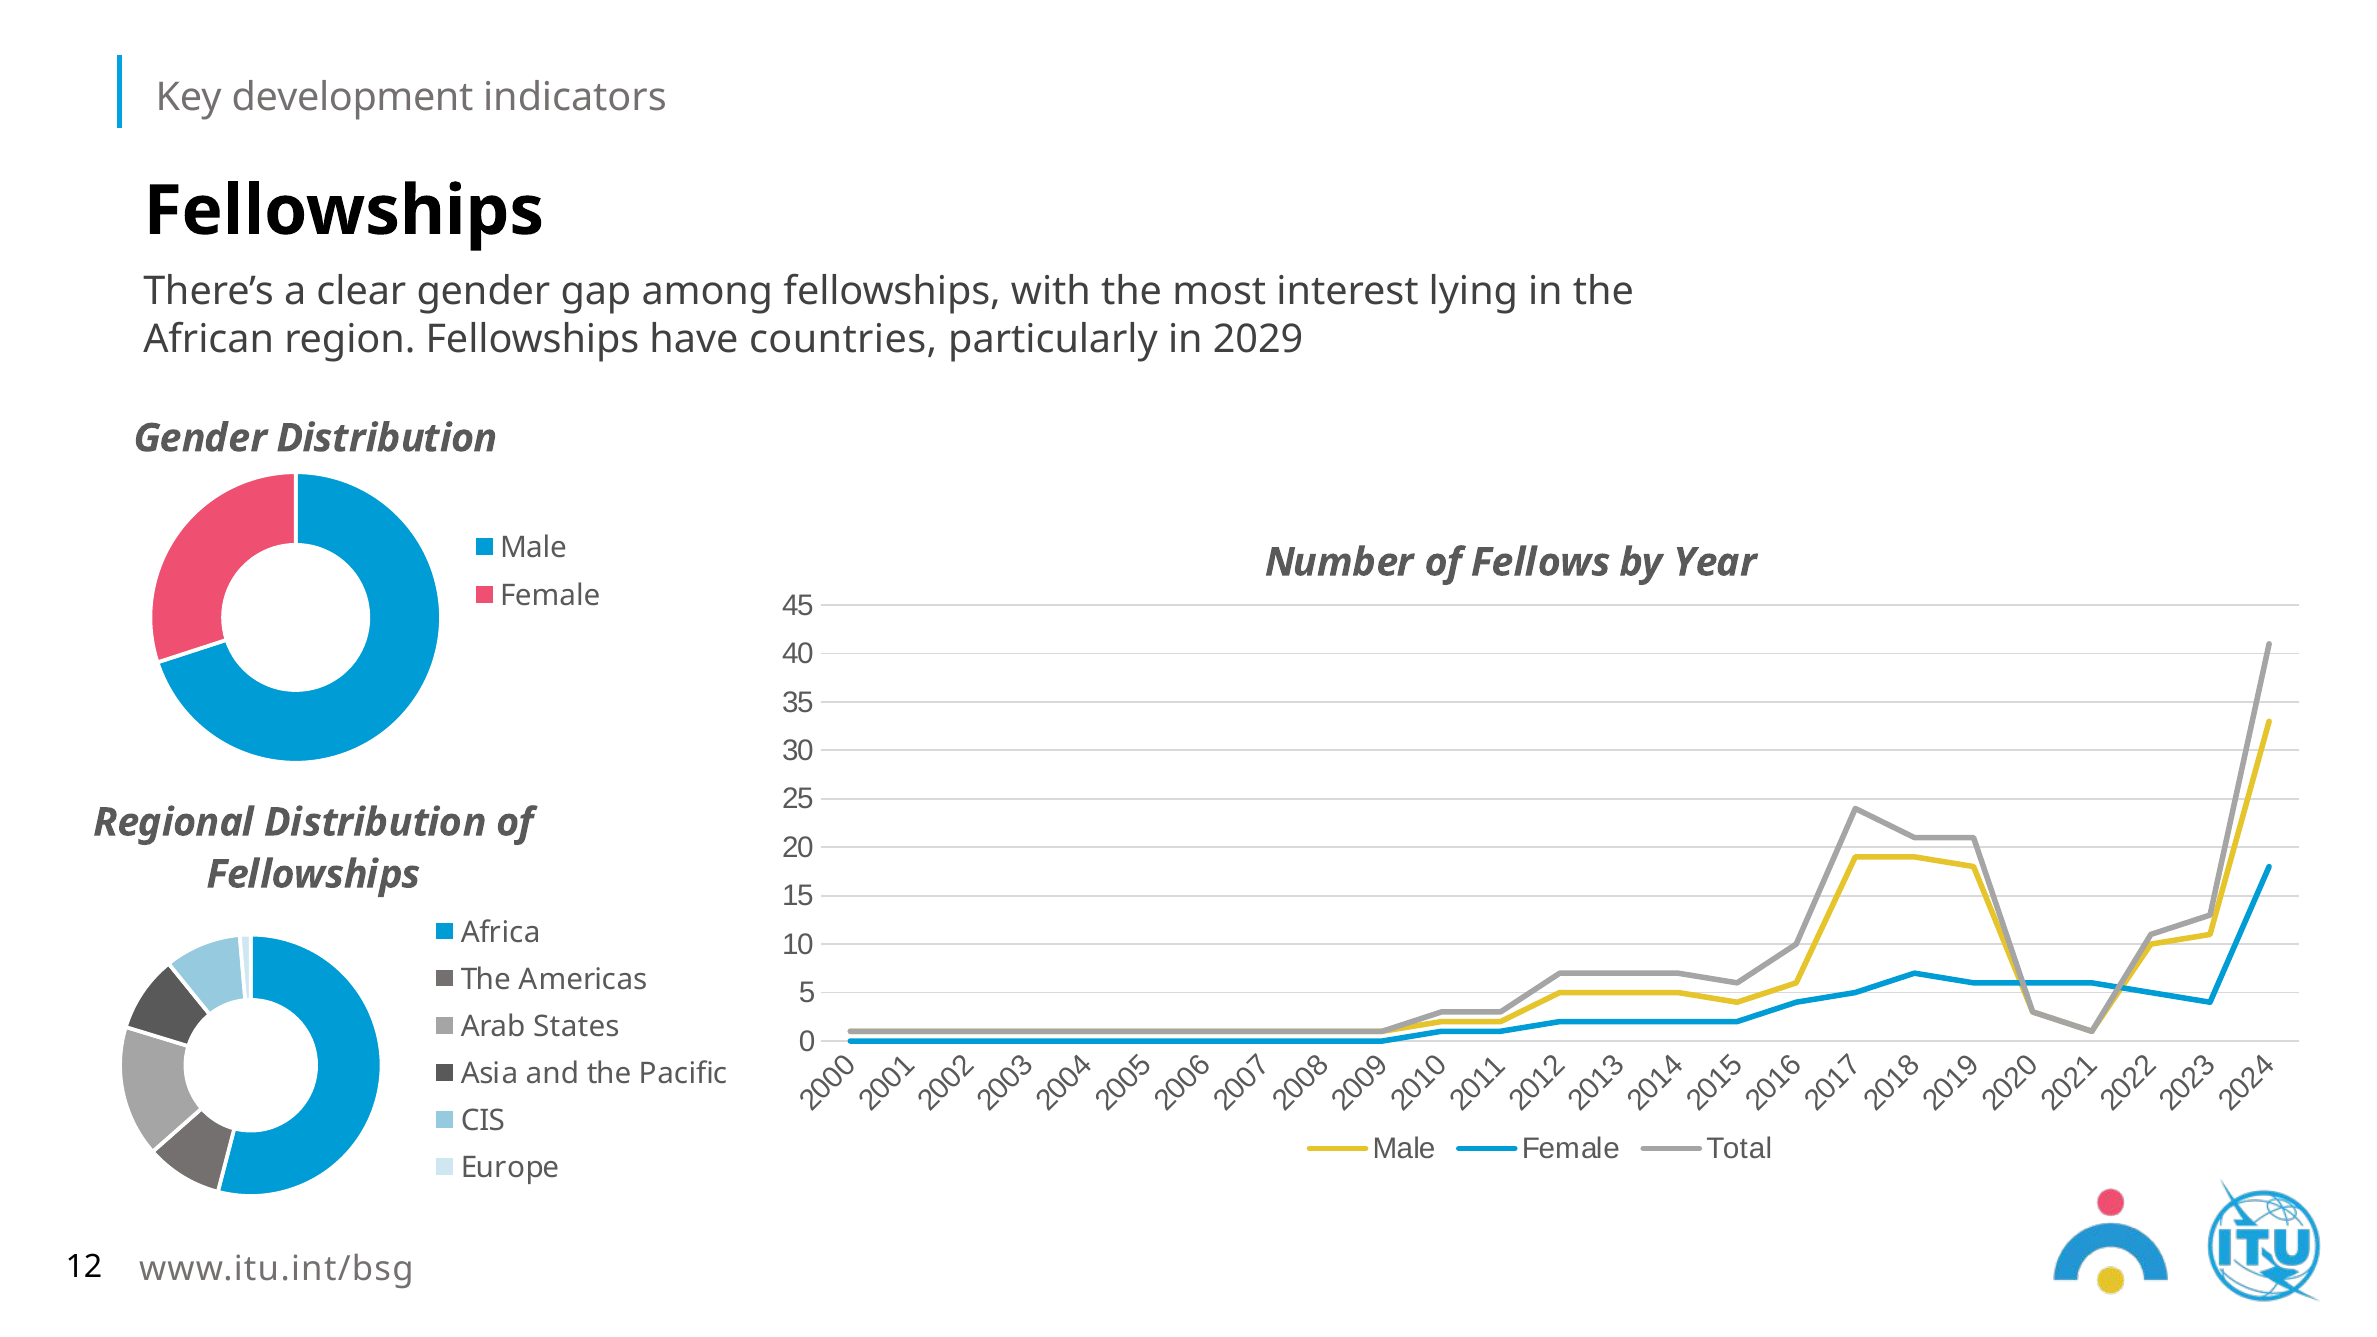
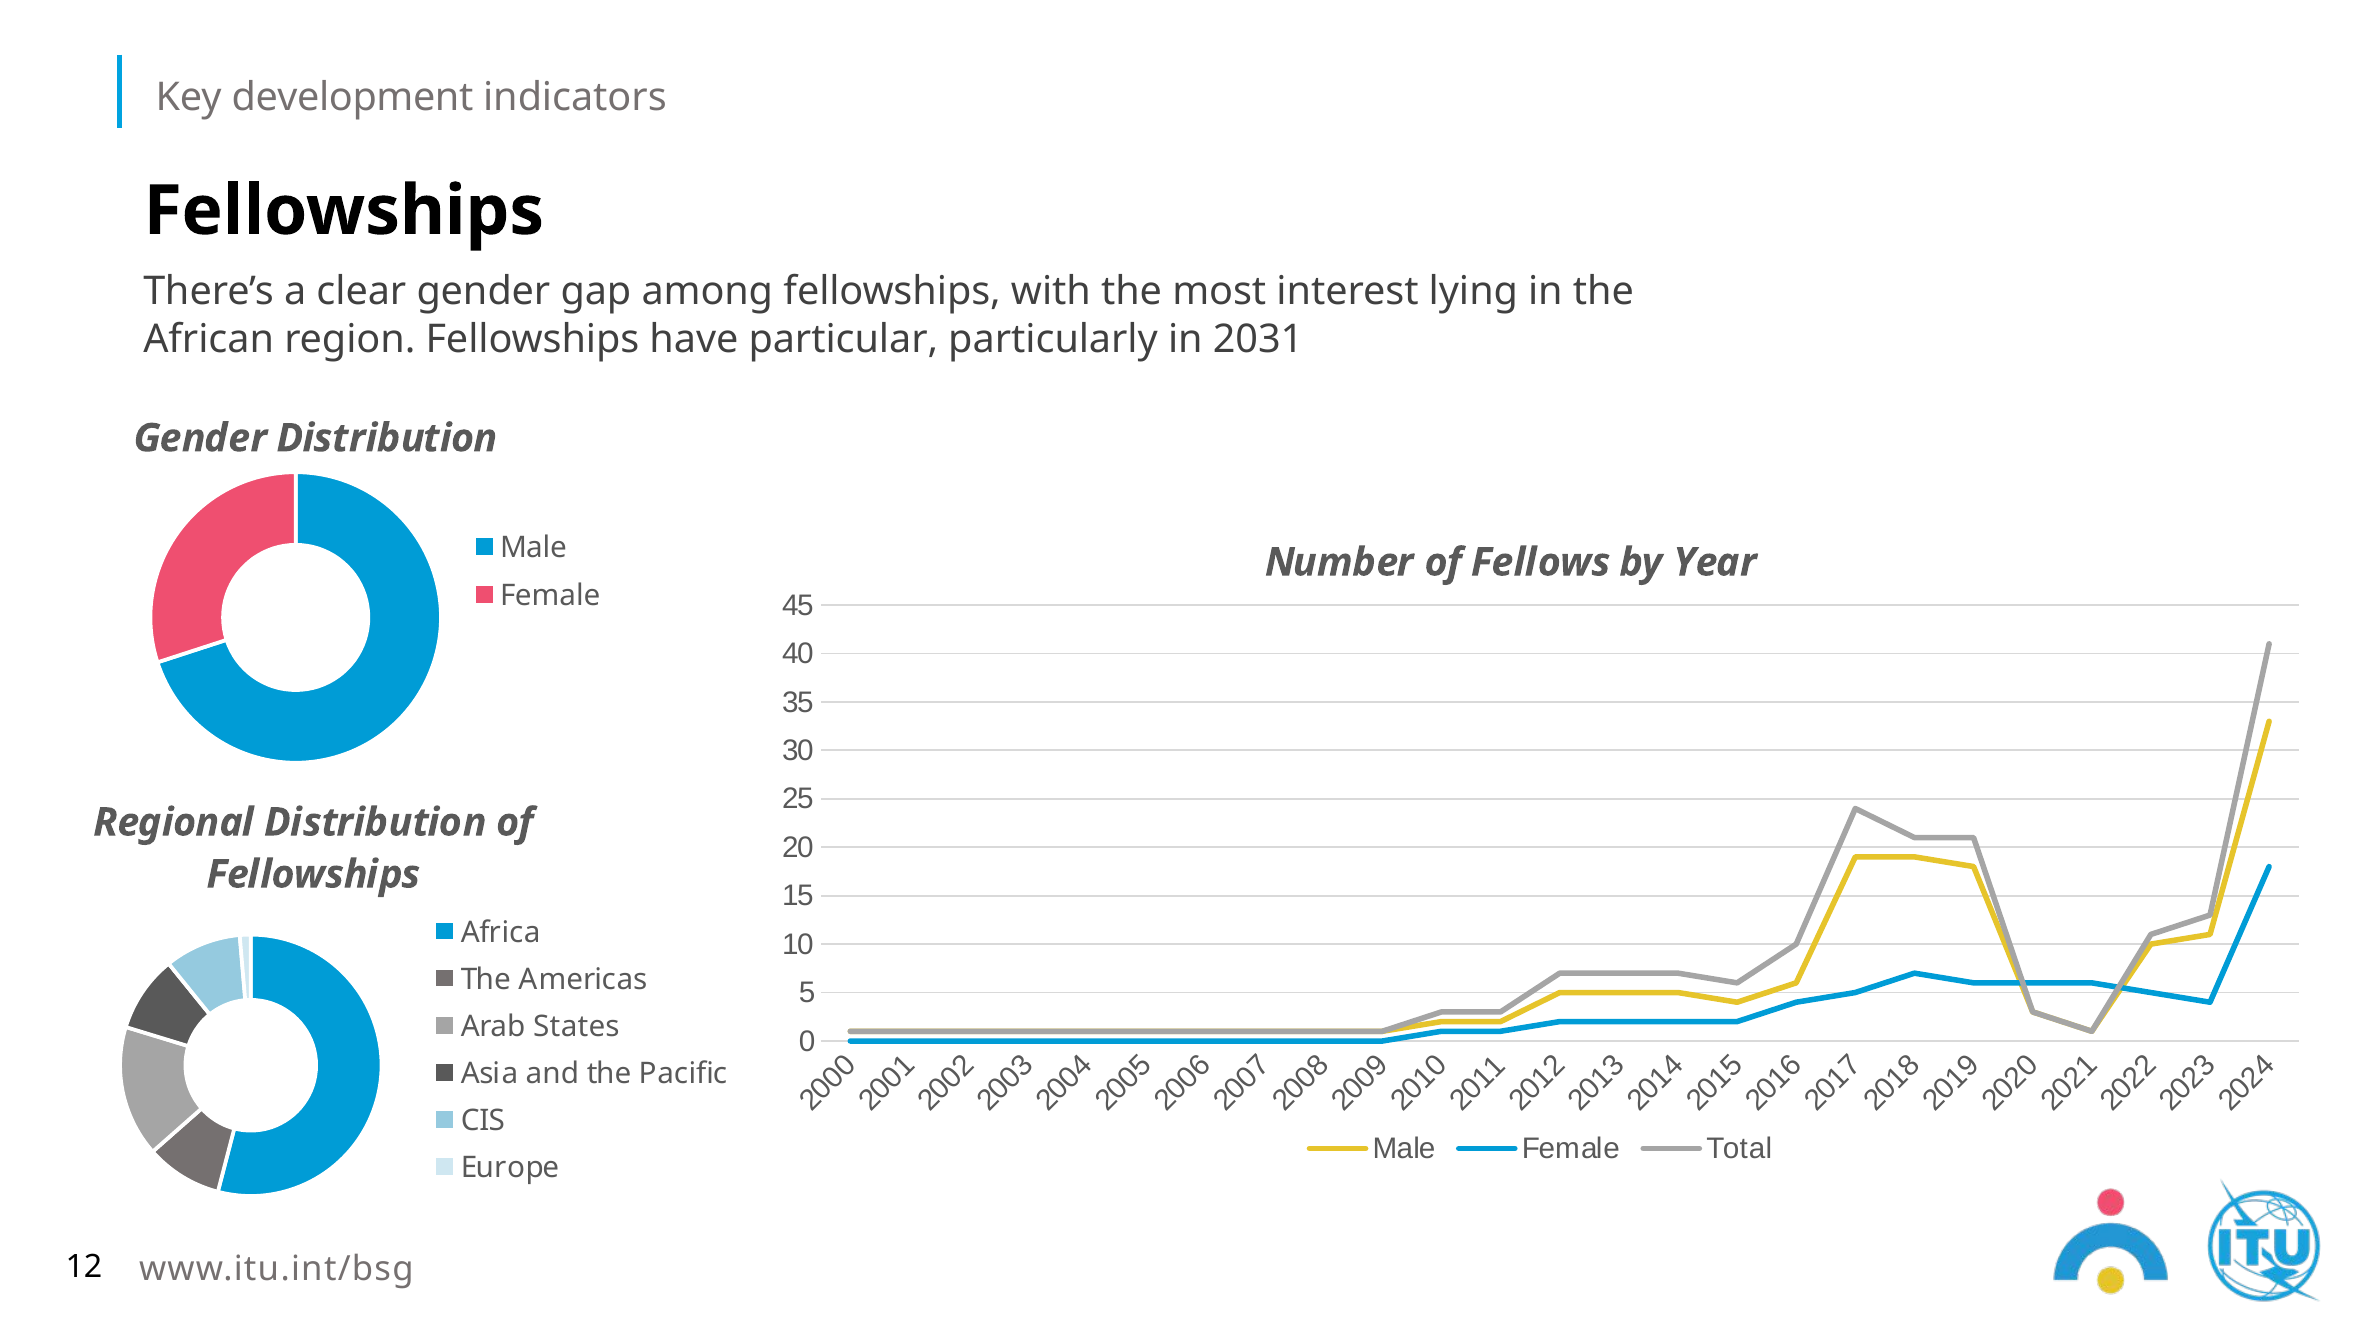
countries: countries -> particular (843, 339)
2029: 2029 -> 2031 (1258, 339)
